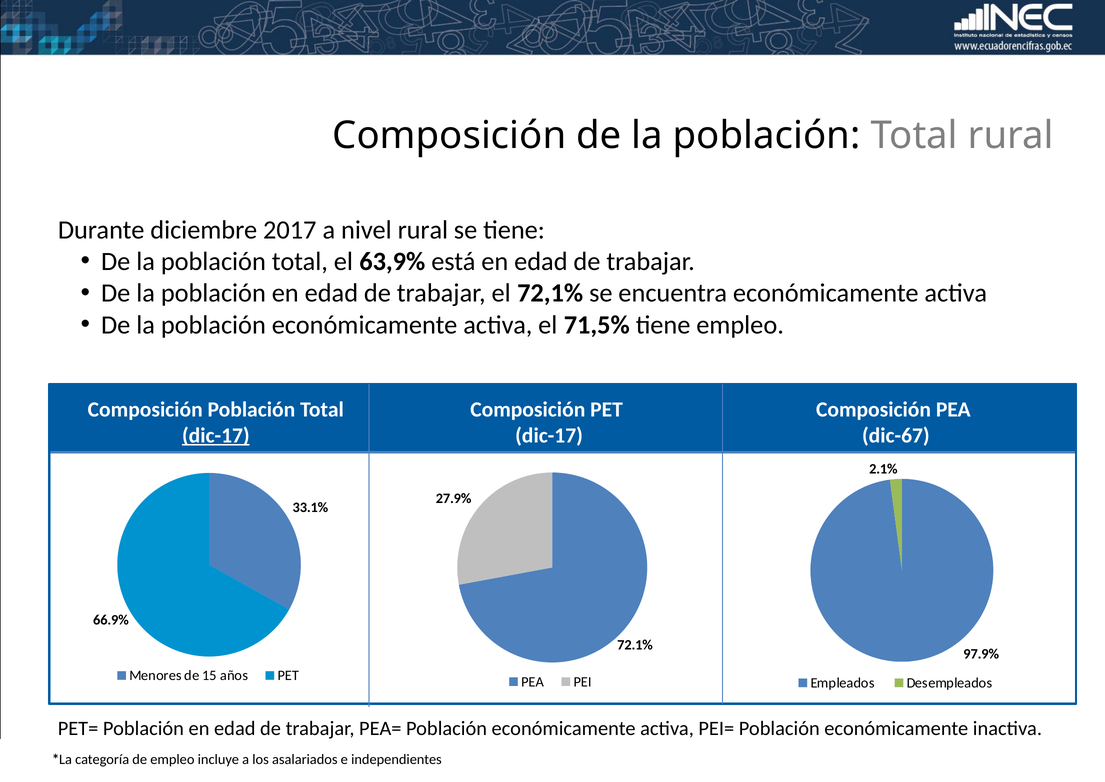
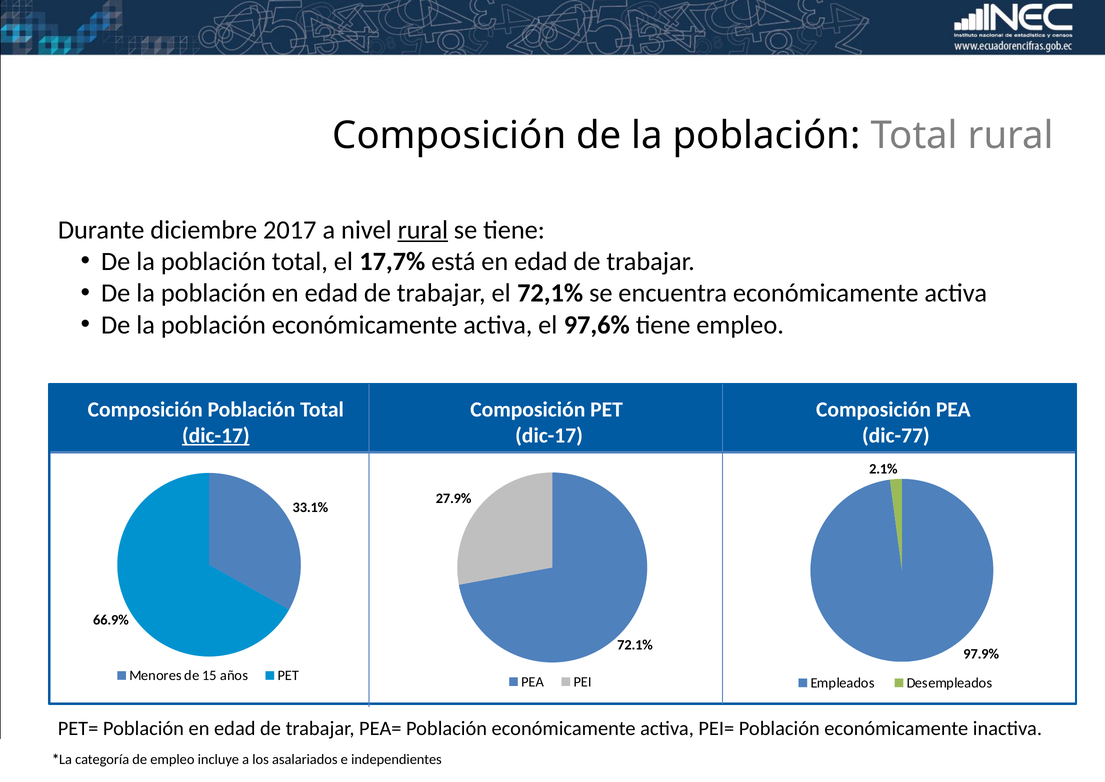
rural underline: none -> present (423, 230)
63,9%: 63,9% -> 17,7% (392, 262)
71,5%: 71,5% -> 97,6% (597, 325)
dic-67: dic-67 -> dic-77 (896, 436)
